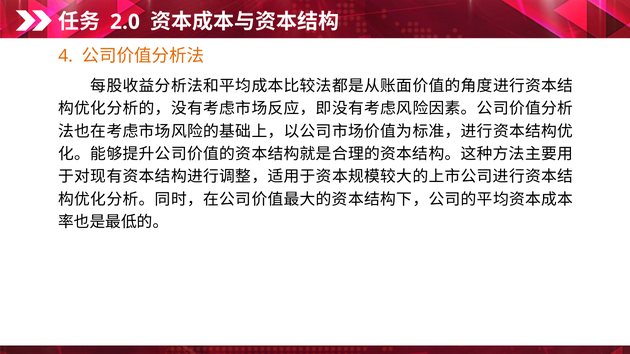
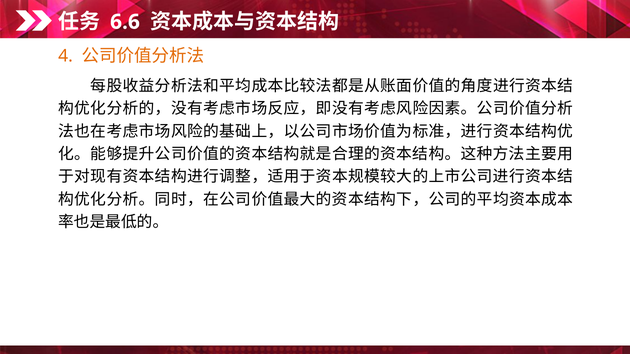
2.0: 2.0 -> 6.6 (125, 22)
